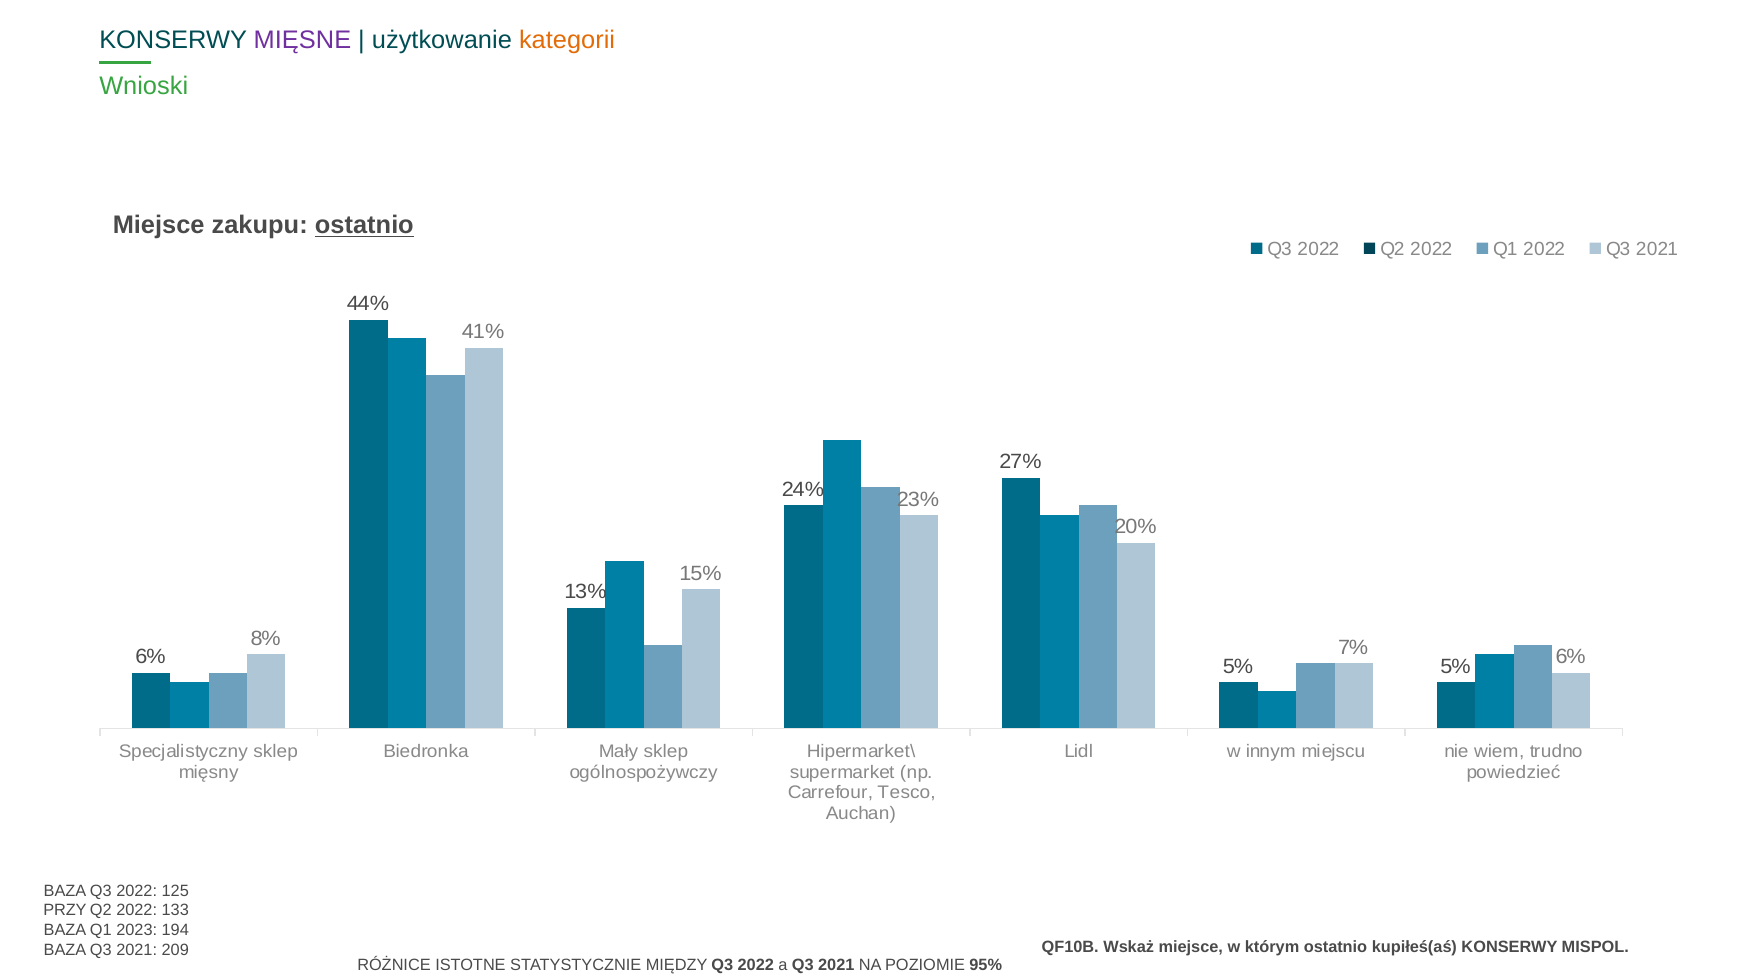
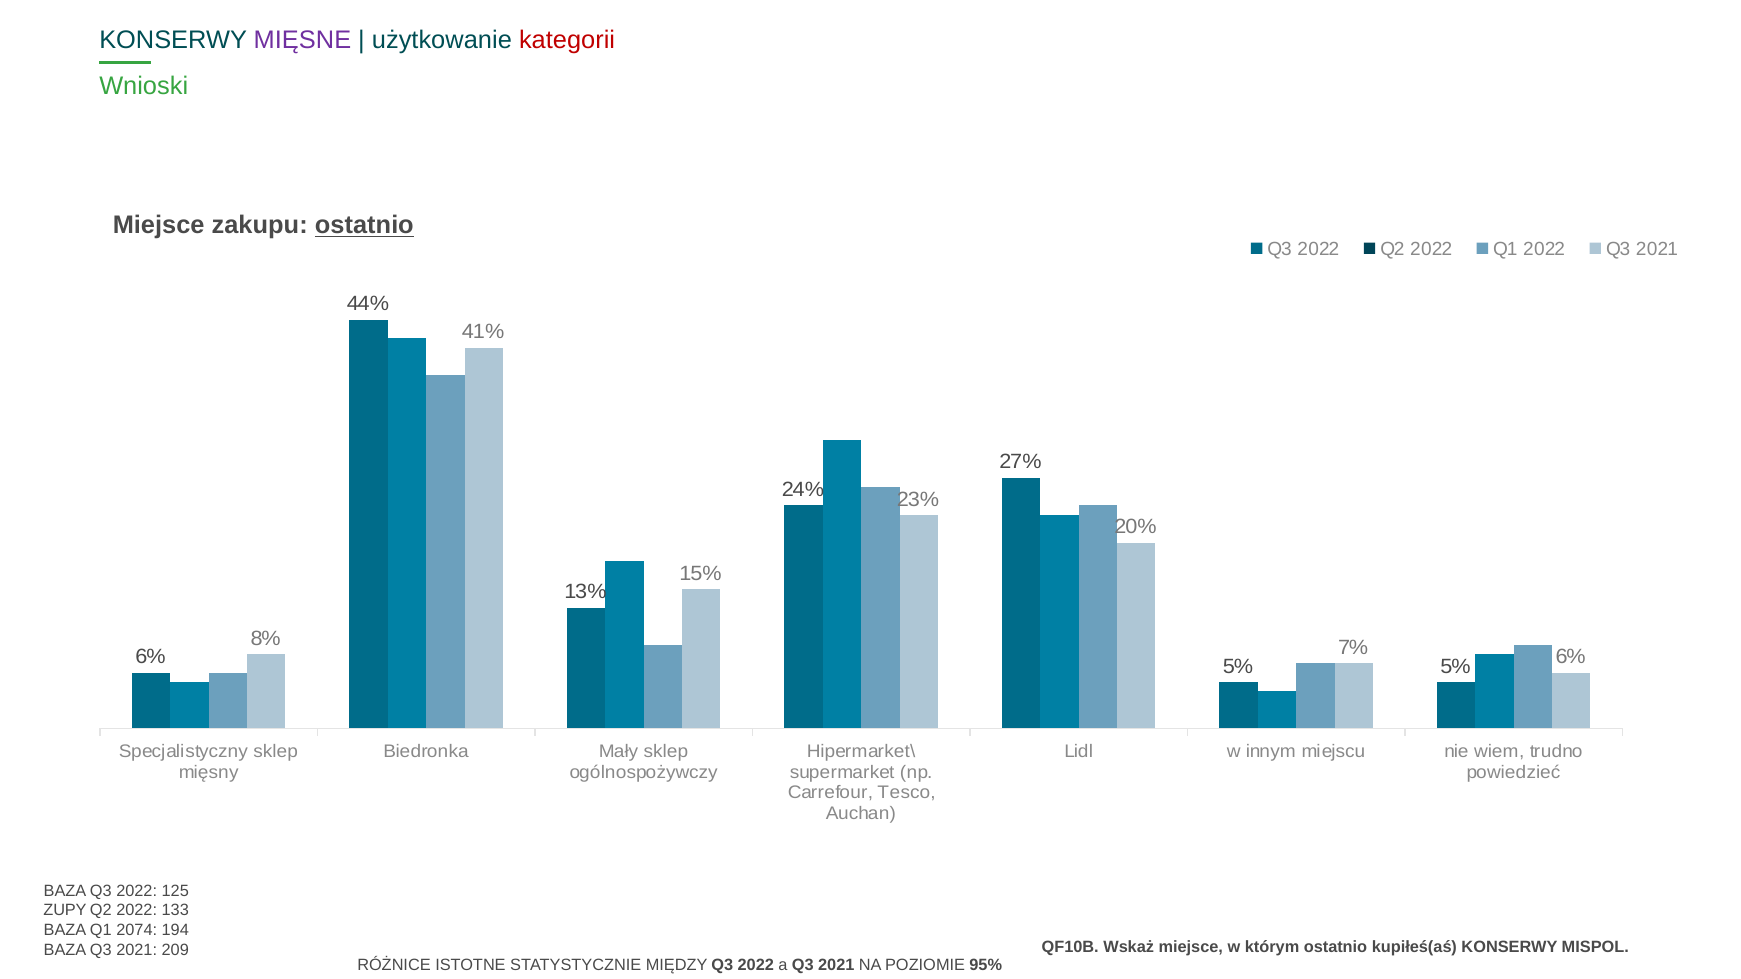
kategorii colour: orange -> red (567, 40)
PRZY: PRZY -> ZUPY (65, 911)
2023: 2023 -> 2074 (137, 931)
